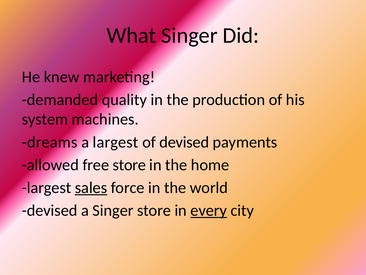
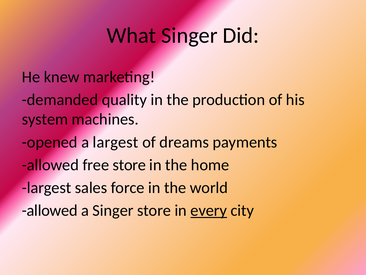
dreams: dreams -> opened (50, 142)
of devised: devised -> dreams (184, 142)
sales underline: present -> none (91, 187)
devised: devised -> allowed (50, 210)
